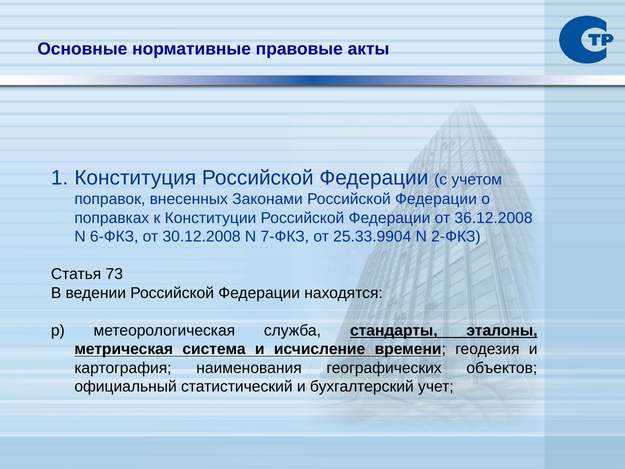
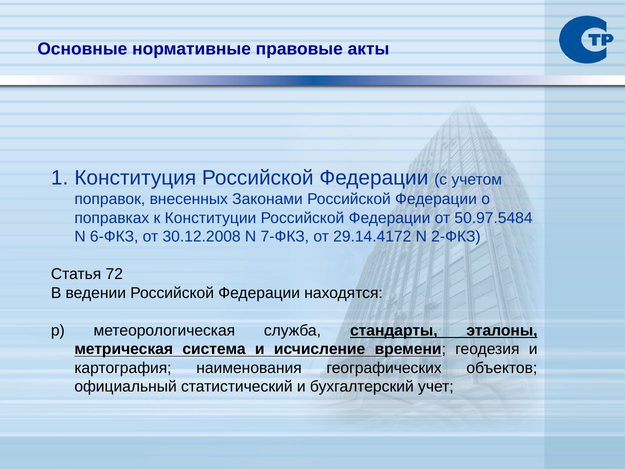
36.12.2008: 36.12.2008 -> 50.97.5484 (494, 218)
25.33.9904: 25.33.9904 -> 29.14.4172 (372, 237)
73: 73 -> 72 (114, 274)
